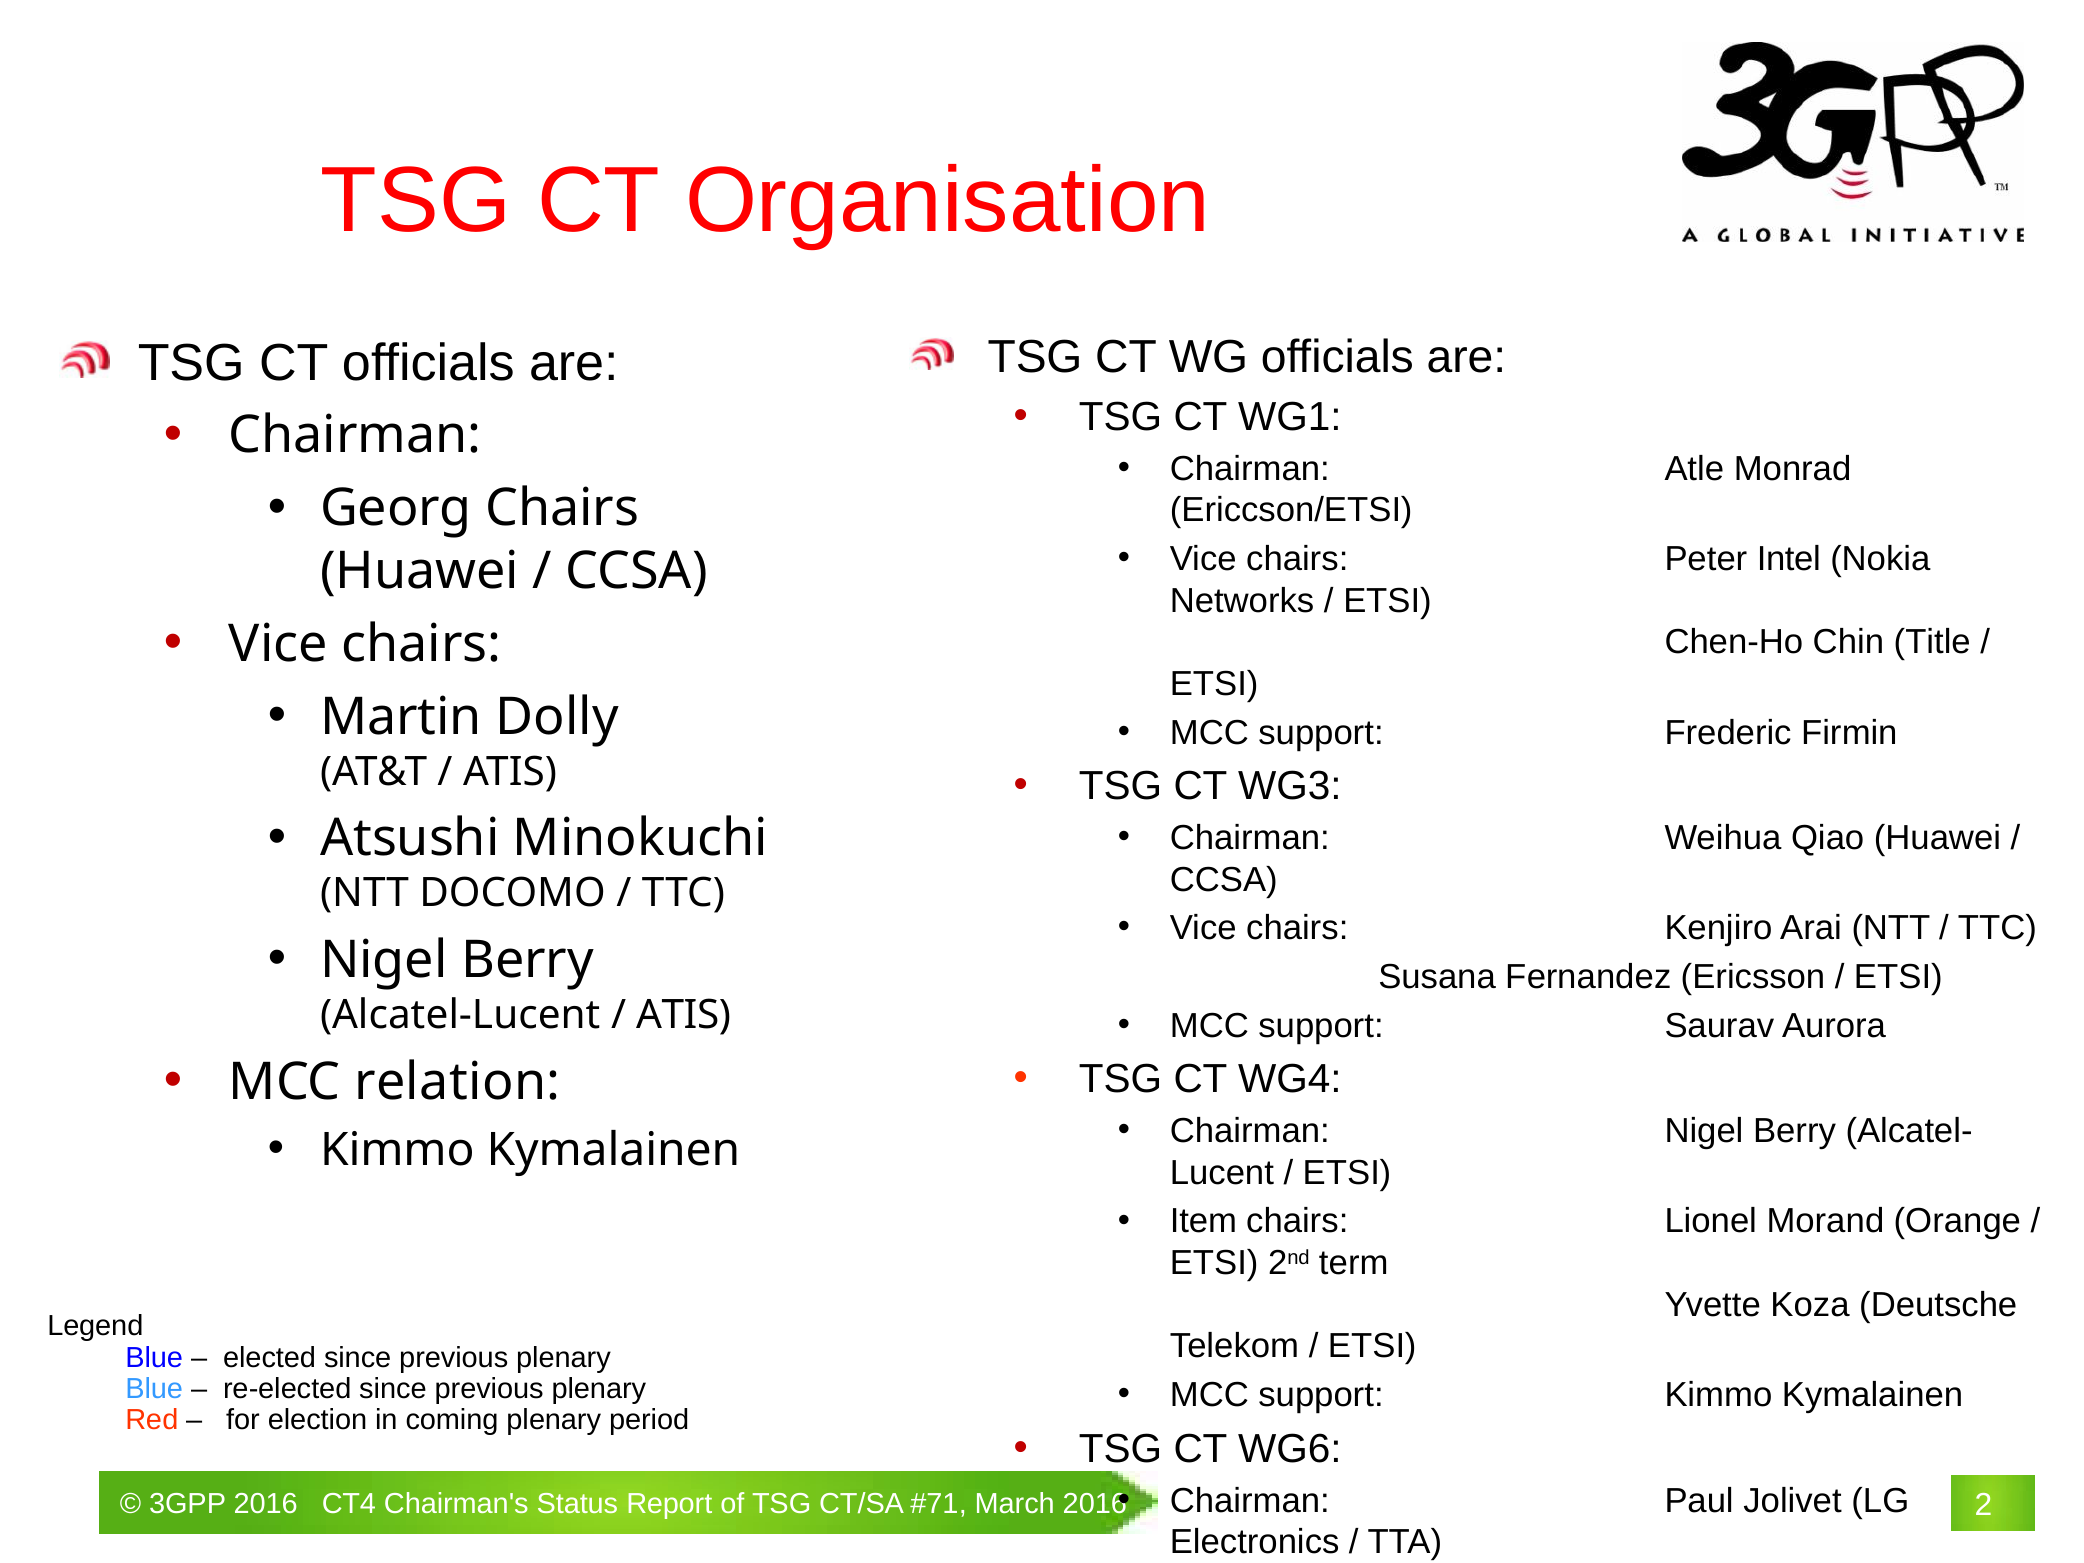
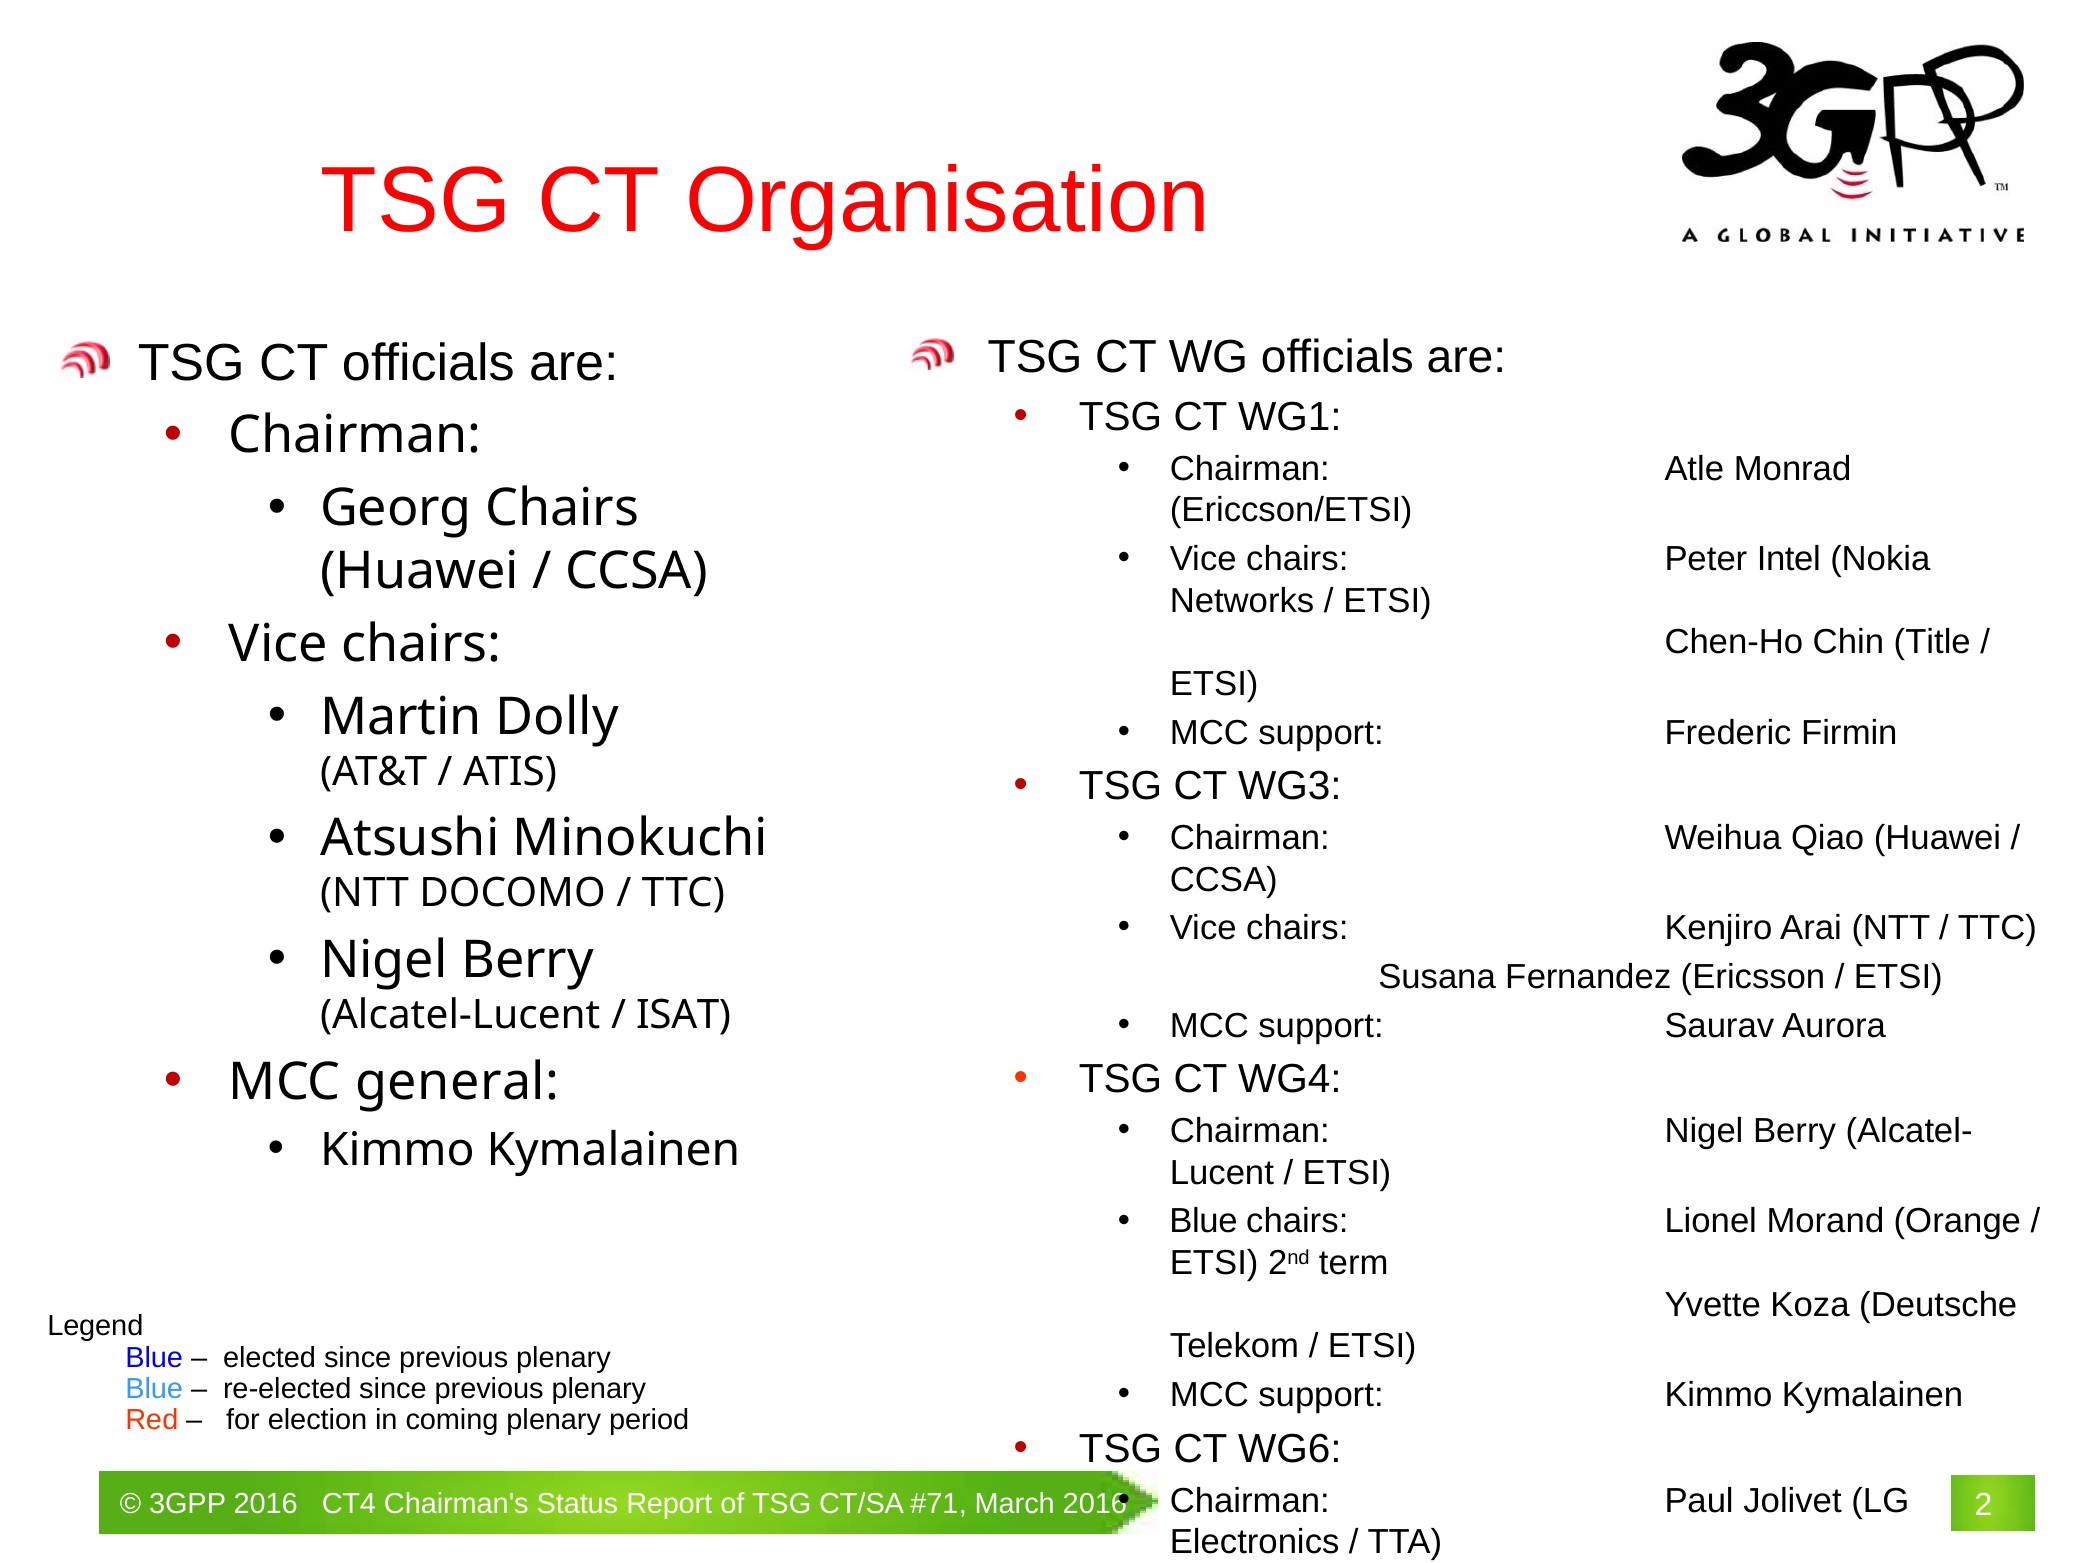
ATIS: ATIS -> ISAT (684, 1015)
relation: relation -> general (457, 1082)
Item: Item -> Blue (1204, 1221)
